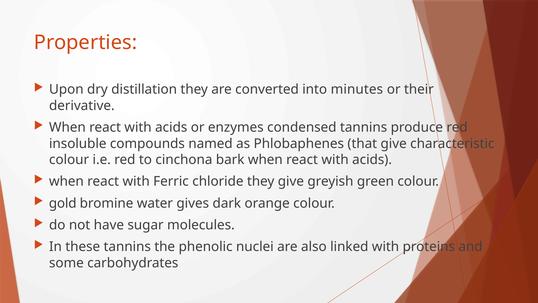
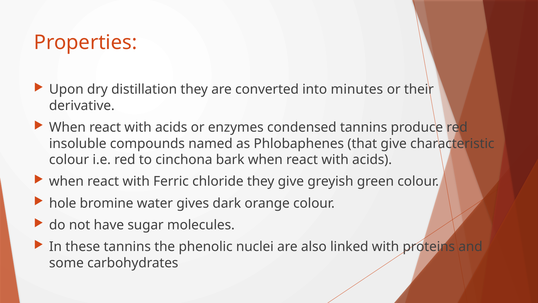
gold: gold -> hole (63, 203)
